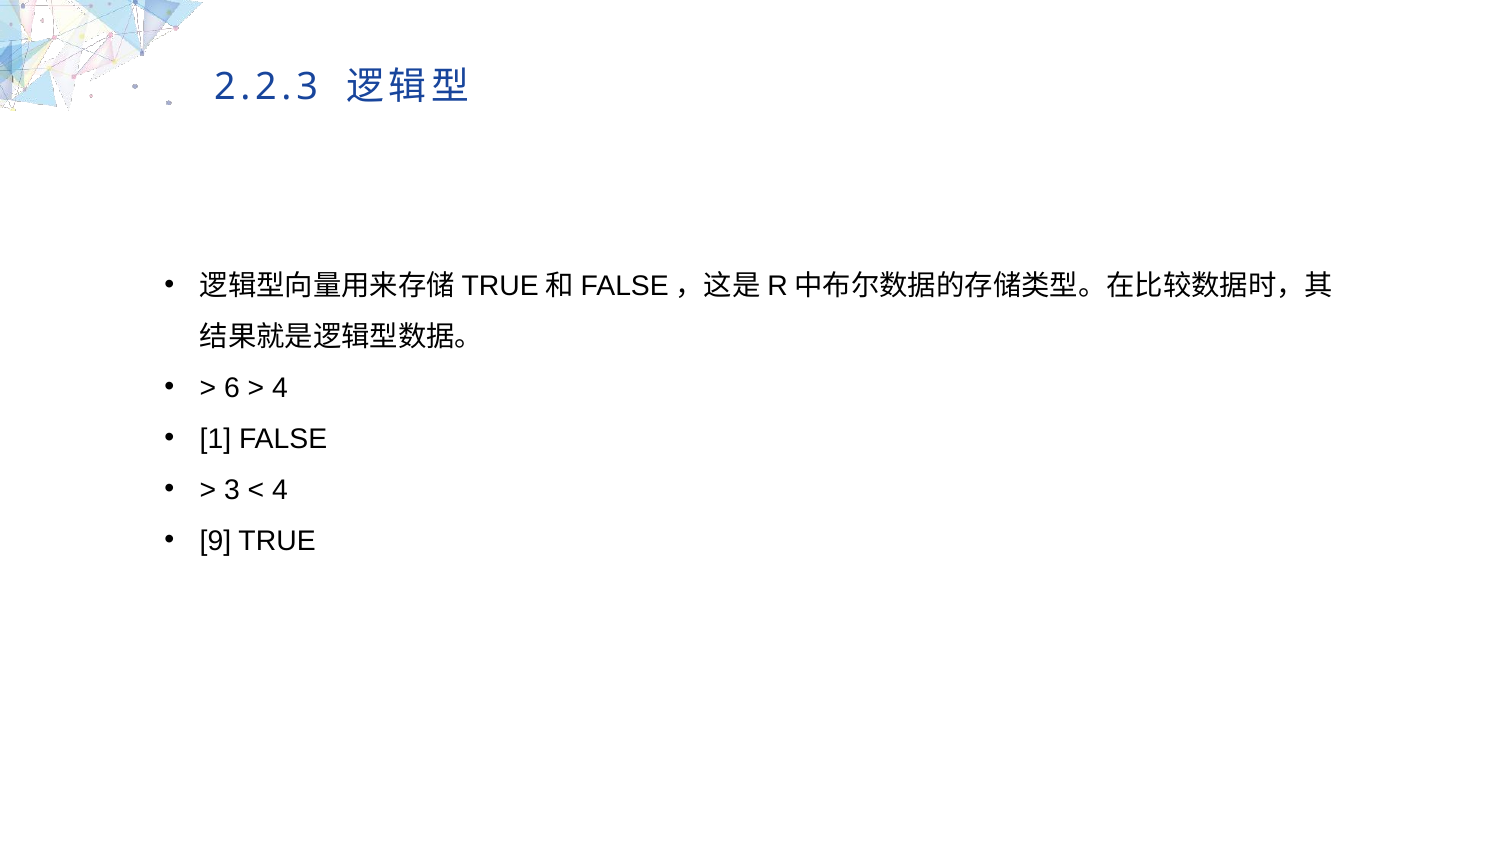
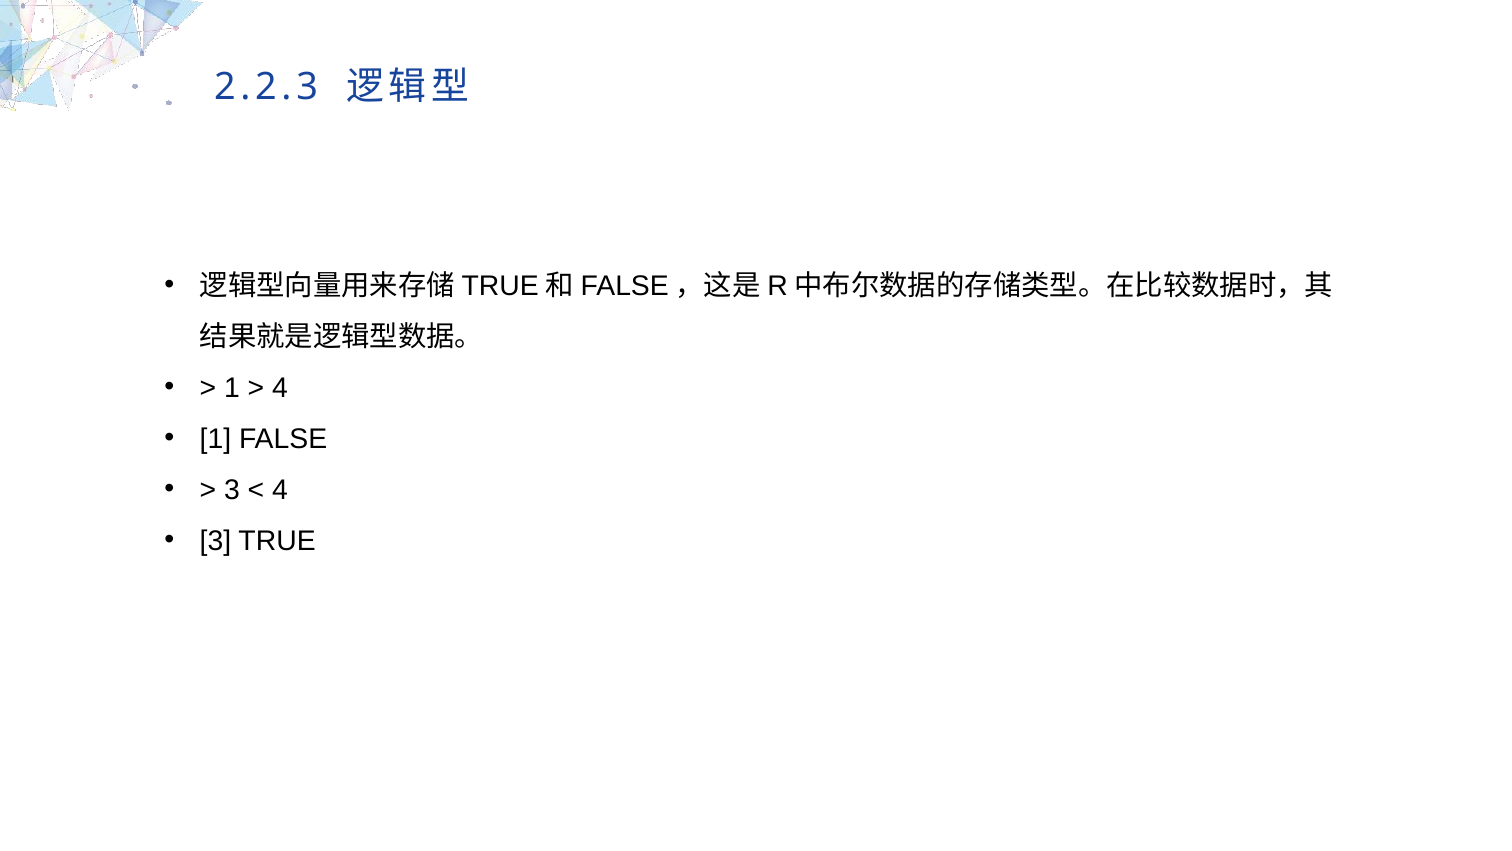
6: 6 -> 1 (232, 388)
9: 9 -> 3 (215, 541)
